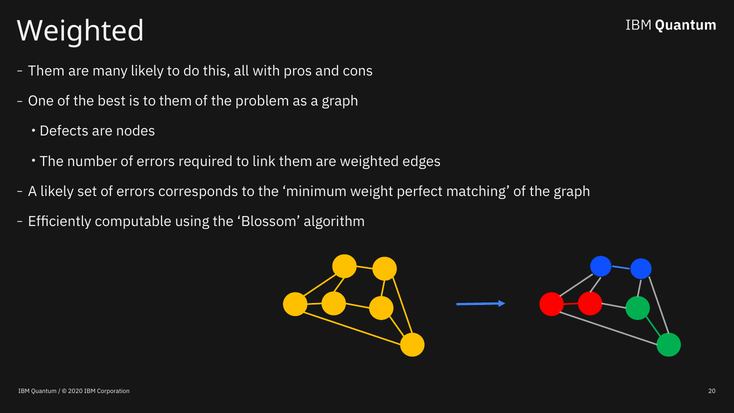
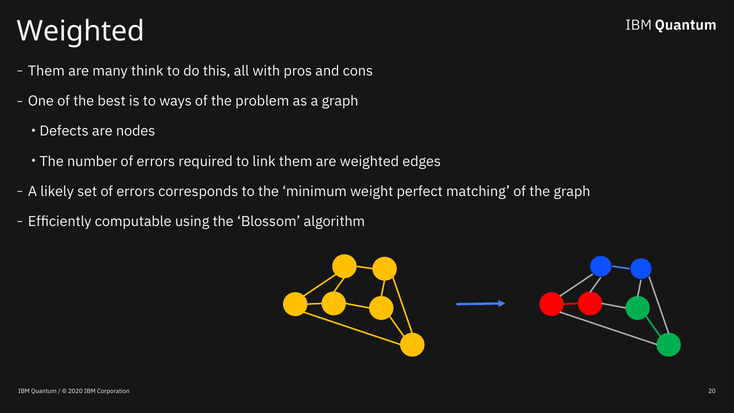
many likely: likely -> think (147, 71)
to them: them -> ways (175, 101)
